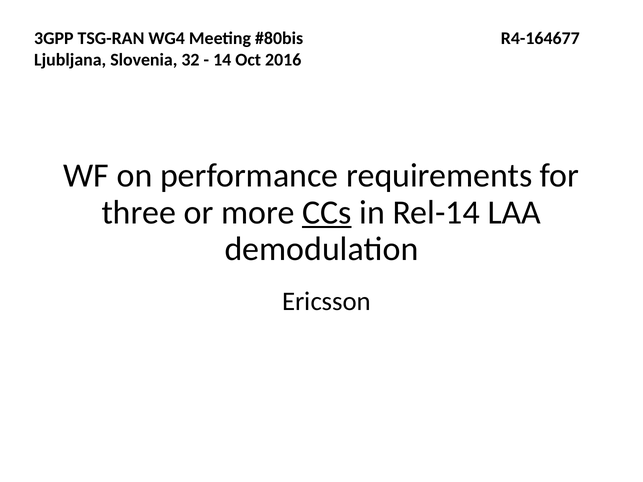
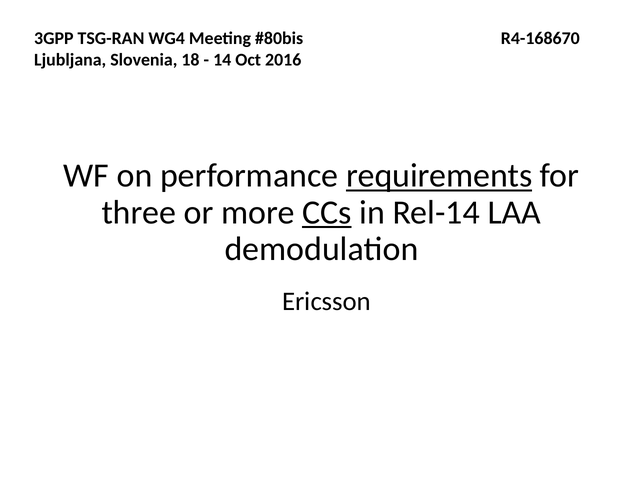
R4-164677: R4-164677 -> R4-168670 (540, 39)
32: 32 -> 18 (190, 60)
requirements underline: none -> present (439, 176)
